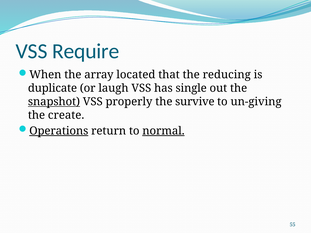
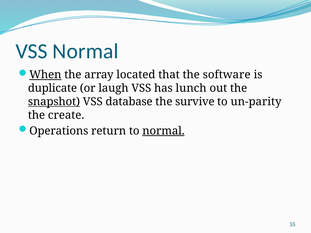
VSS Require: Require -> Normal (86, 51)
When underline: none -> present (45, 75)
reducing: reducing -> software (227, 75)
single: single -> lunch (191, 88)
properly: properly -> database (129, 102)
un-giving: un-giving -> un-parity (256, 102)
Operations underline: present -> none (59, 131)
